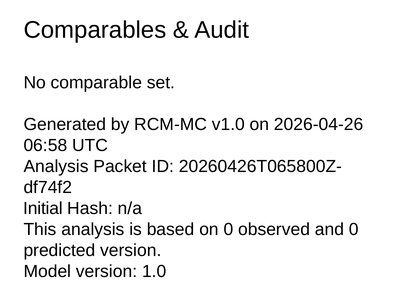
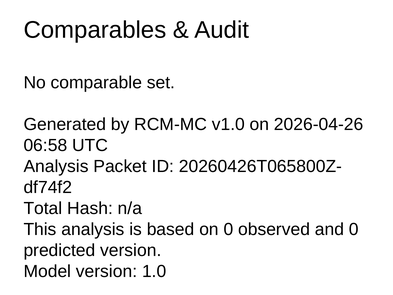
Initial: Initial -> Total (43, 208)
